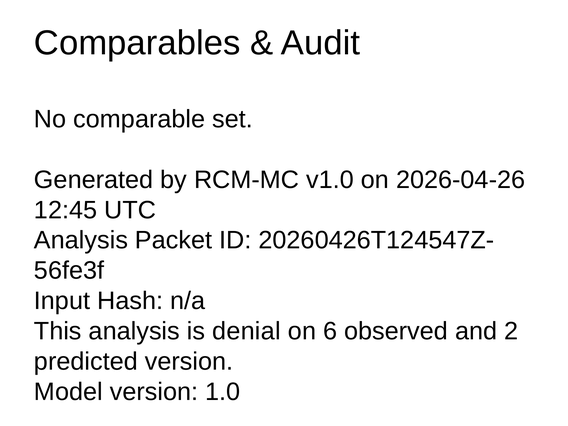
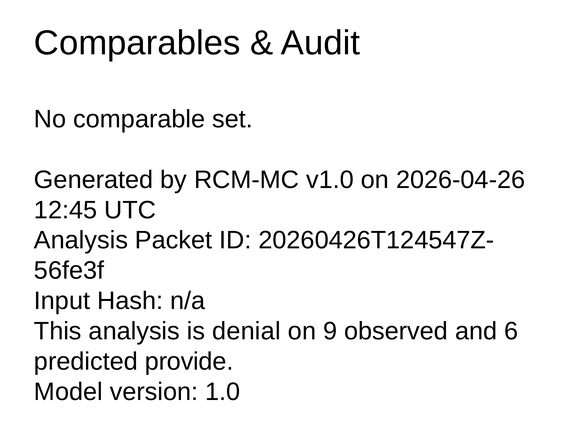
6: 6 -> 9 (330, 331)
2: 2 -> 6 (511, 331)
predicted version: version -> provide (189, 362)
